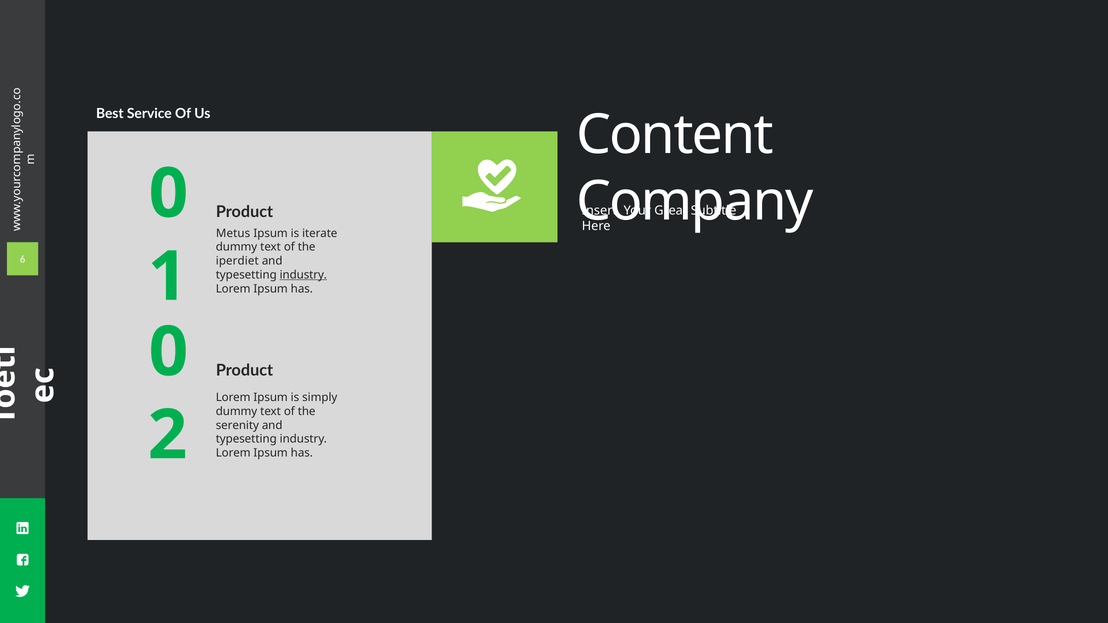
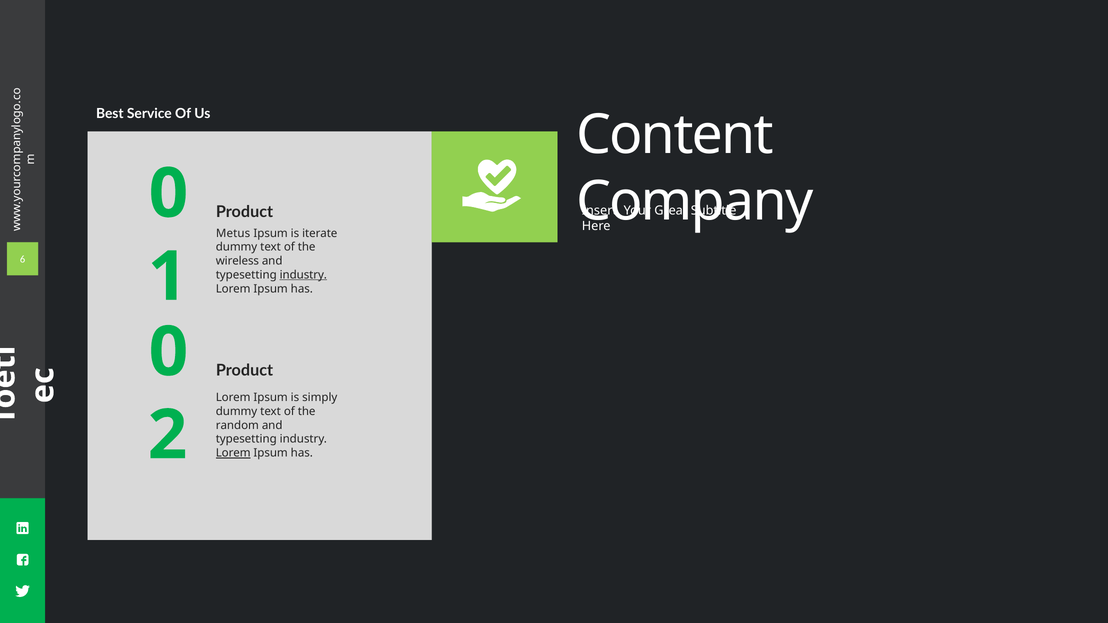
iperdiet: iperdiet -> wireless (237, 261)
serenity: serenity -> random (237, 425)
Lorem underline: none -> present (233, 453)
